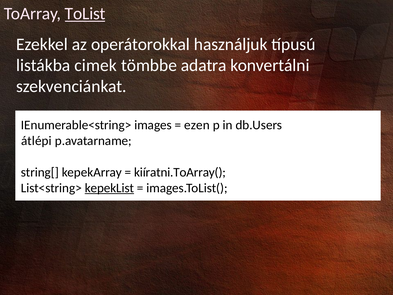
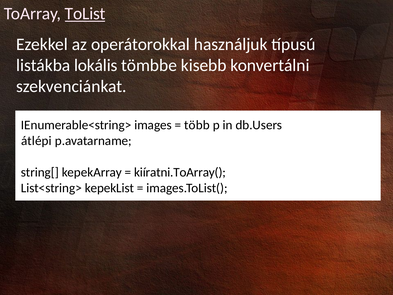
cimek: cimek -> lokális (96, 65)
adatra: adatra -> kisebb (204, 65)
ezen: ezen -> több (197, 125)
kepekList underline: present -> none (109, 188)
